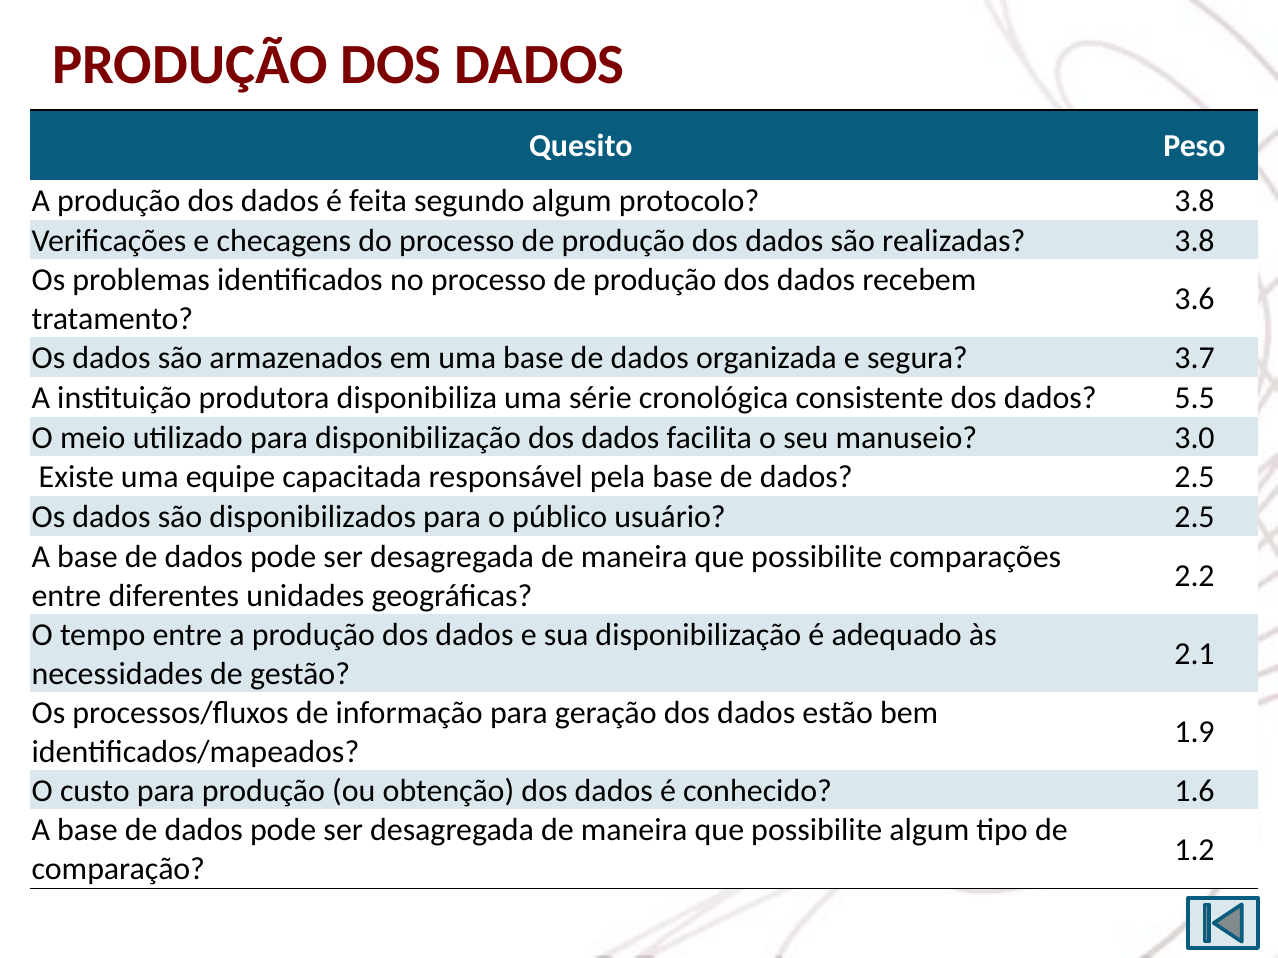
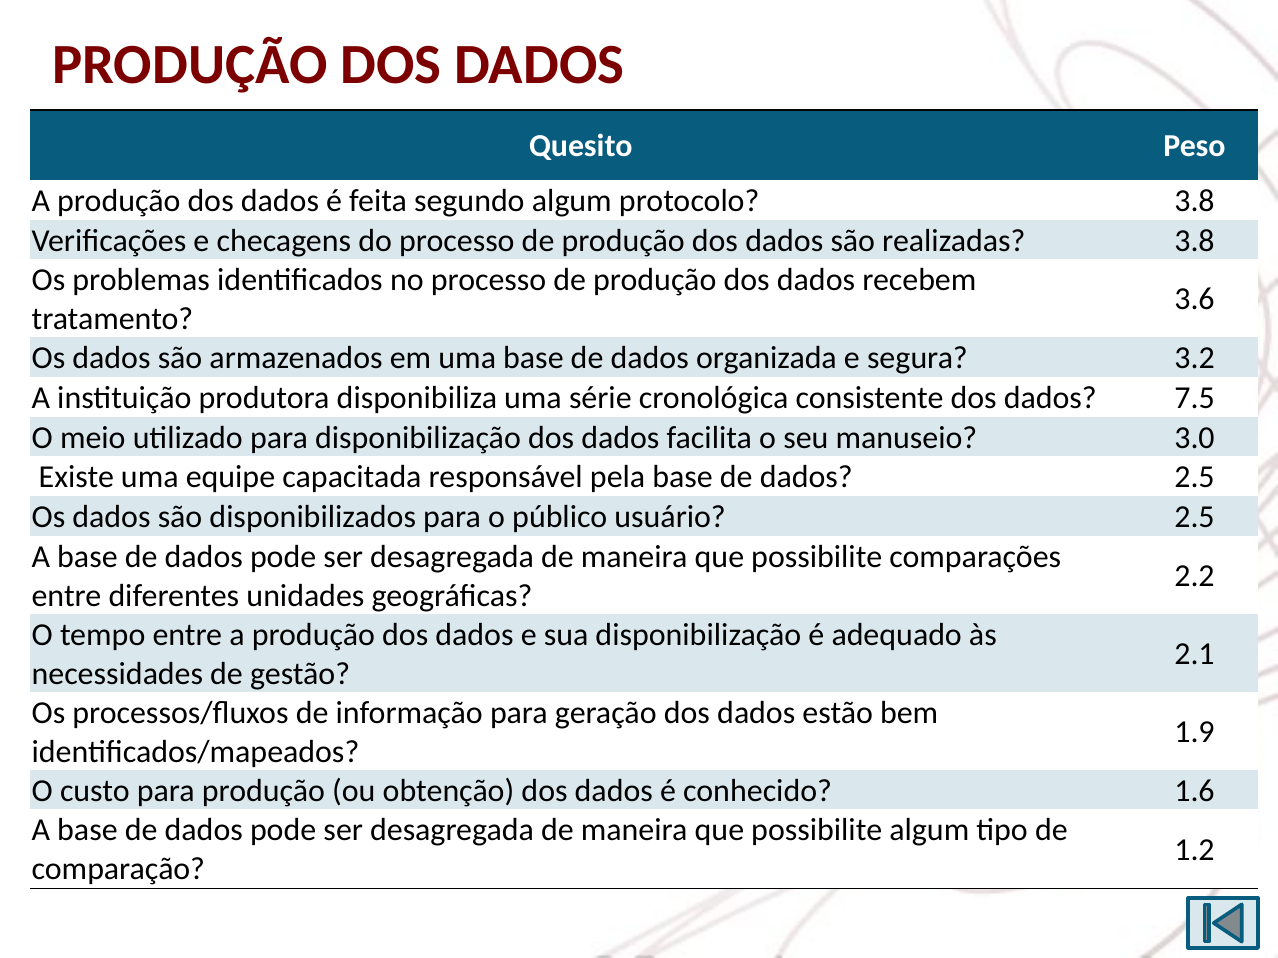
3.7: 3.7 -> 3.2 (1195, 359)
5.5: 5.5 -> 7.5 (1195, 398)
